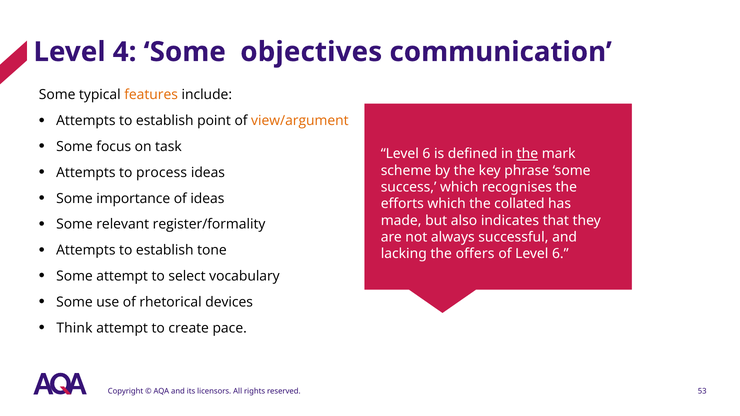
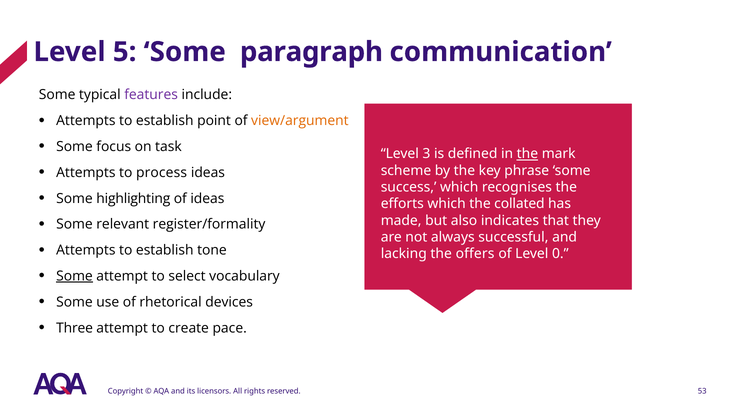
4: 4 -> 5 (125, 52)
objectives: objectives -> paragraph (311, 52)
features colour: orange -> purple (151, 95)
6: 6 -> 3 (426, 154)
importance: importance -> highlighting (133, 199)
of Level 6: 6 -> 0 (560, 254)
Some underline: none -> present (74, 276)
Think: Think -> Three (75, 328)
